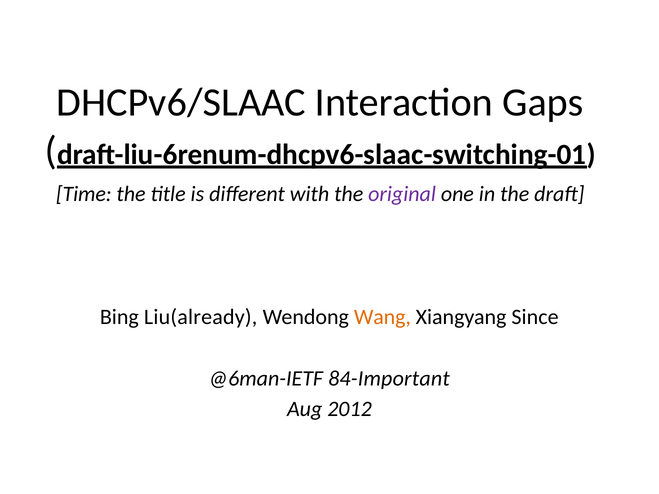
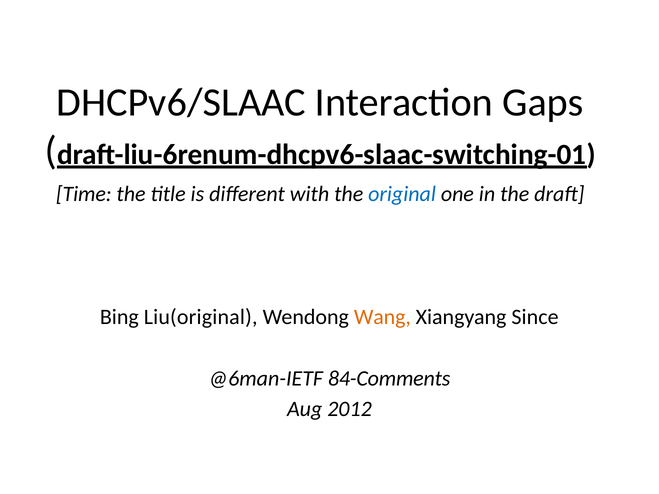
original colour: purple -> blue (402, 194)
Liu(already: Liu(already -> Liu(original (201, 317)
84-Important: 84-Important -> 84-Comments (389, 379)
